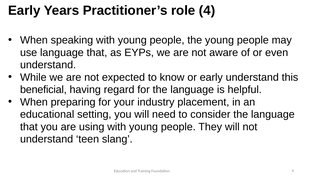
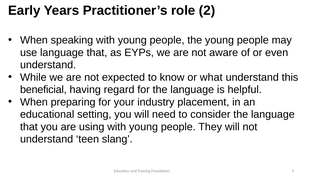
role 4: 4 -> 2 (207, 11)
or early: early -> what (211, 77)
